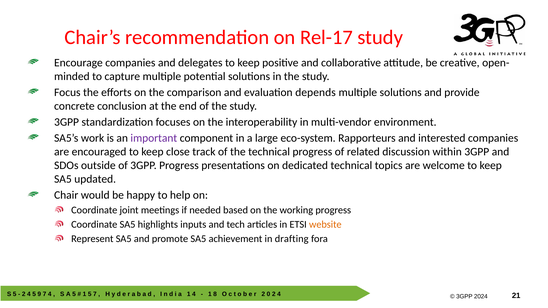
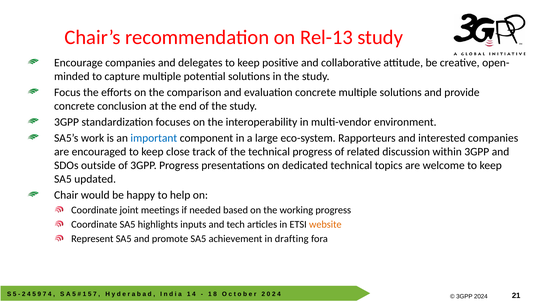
Rel-17: Rel-17 -> Rel-13 (326, 37)
evaluation depends: depends -> concrete (316, 93)
important colour: purple -> blue (154, 138)
